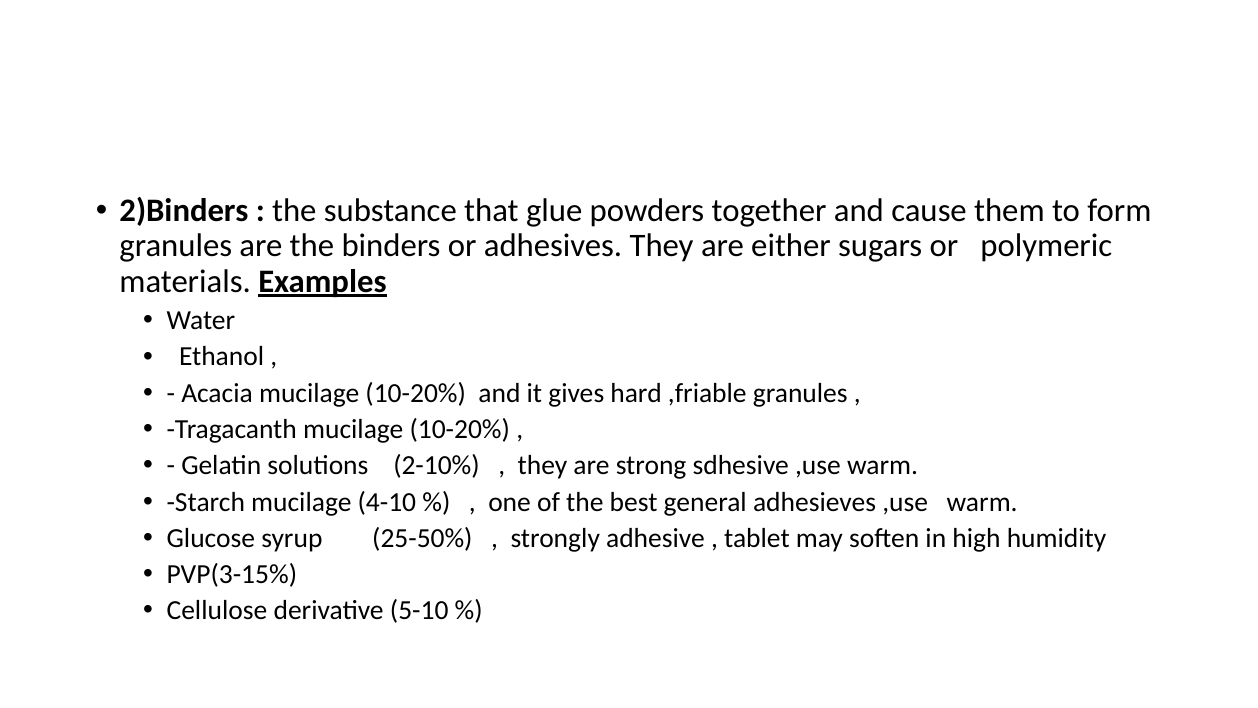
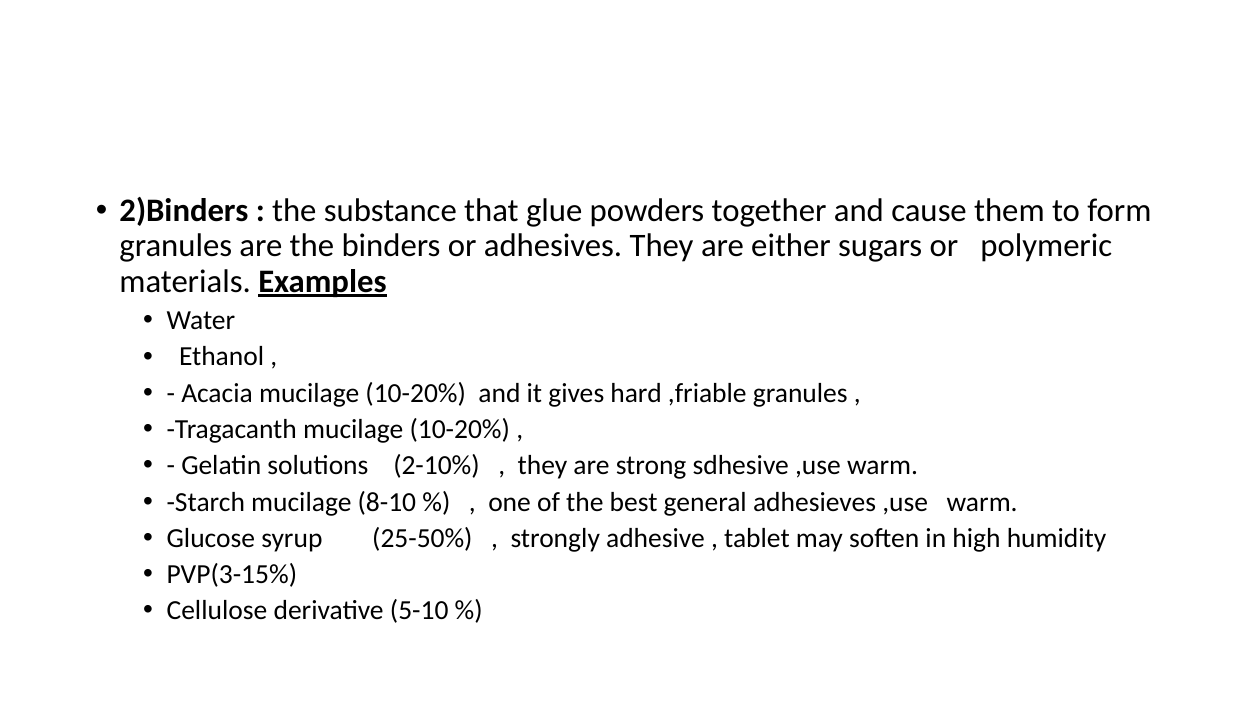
4-10: 4-10 -> 8-10 (387, 502)
